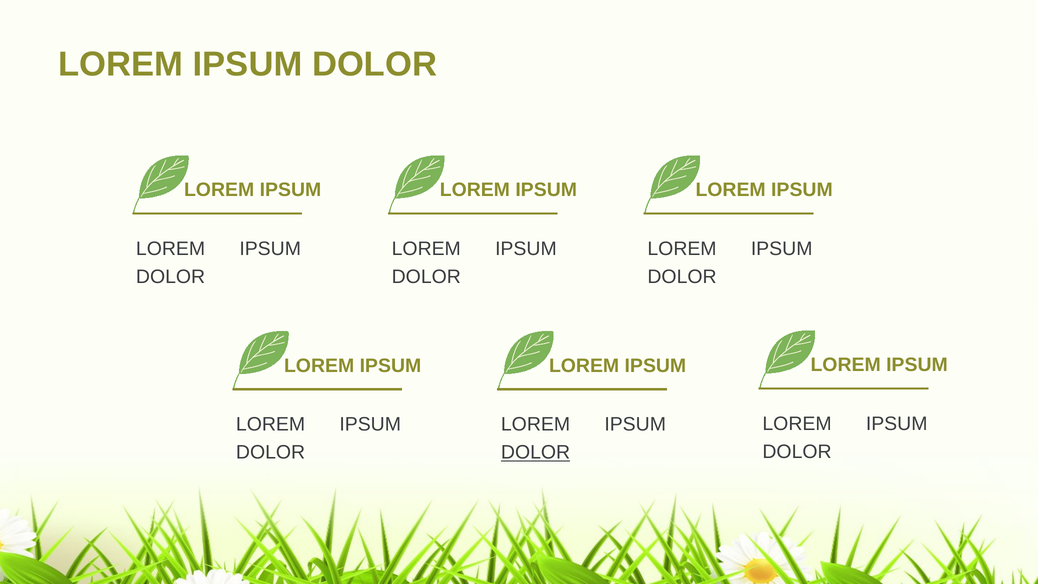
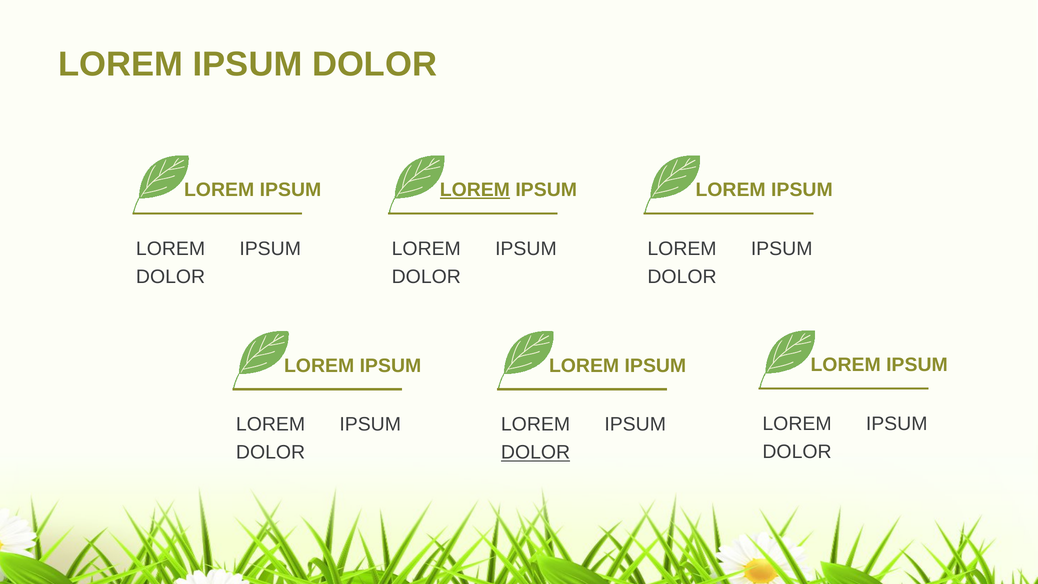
LOREM underline: none -> present (475, 190)
